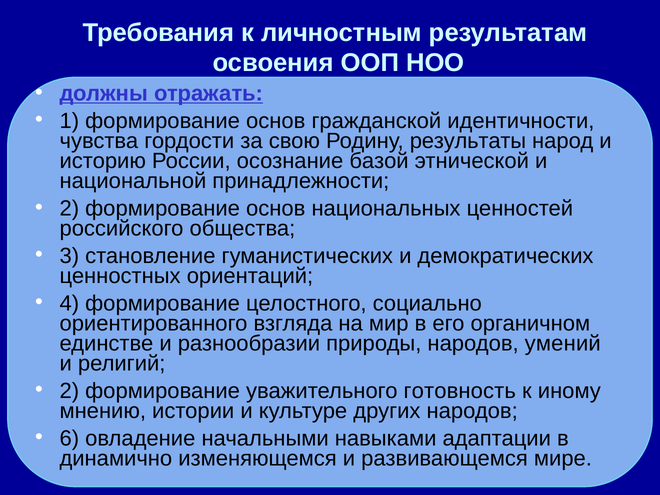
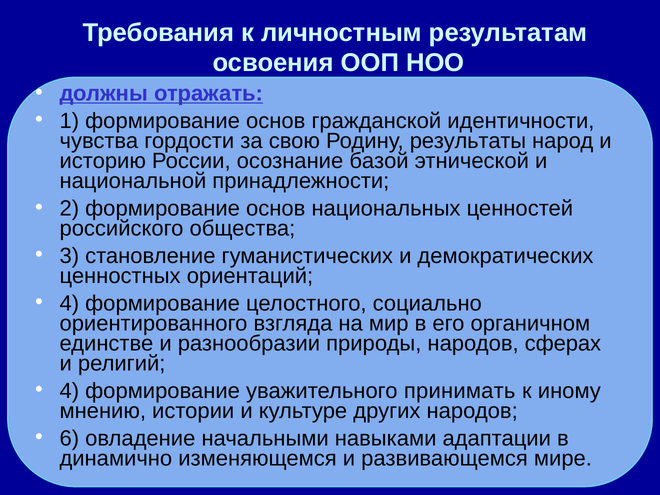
умений: умений -> сферах (563, 343)
2: 2 -> 4 (69, 391)
готовность: готовность -> принимать (460, 391)
